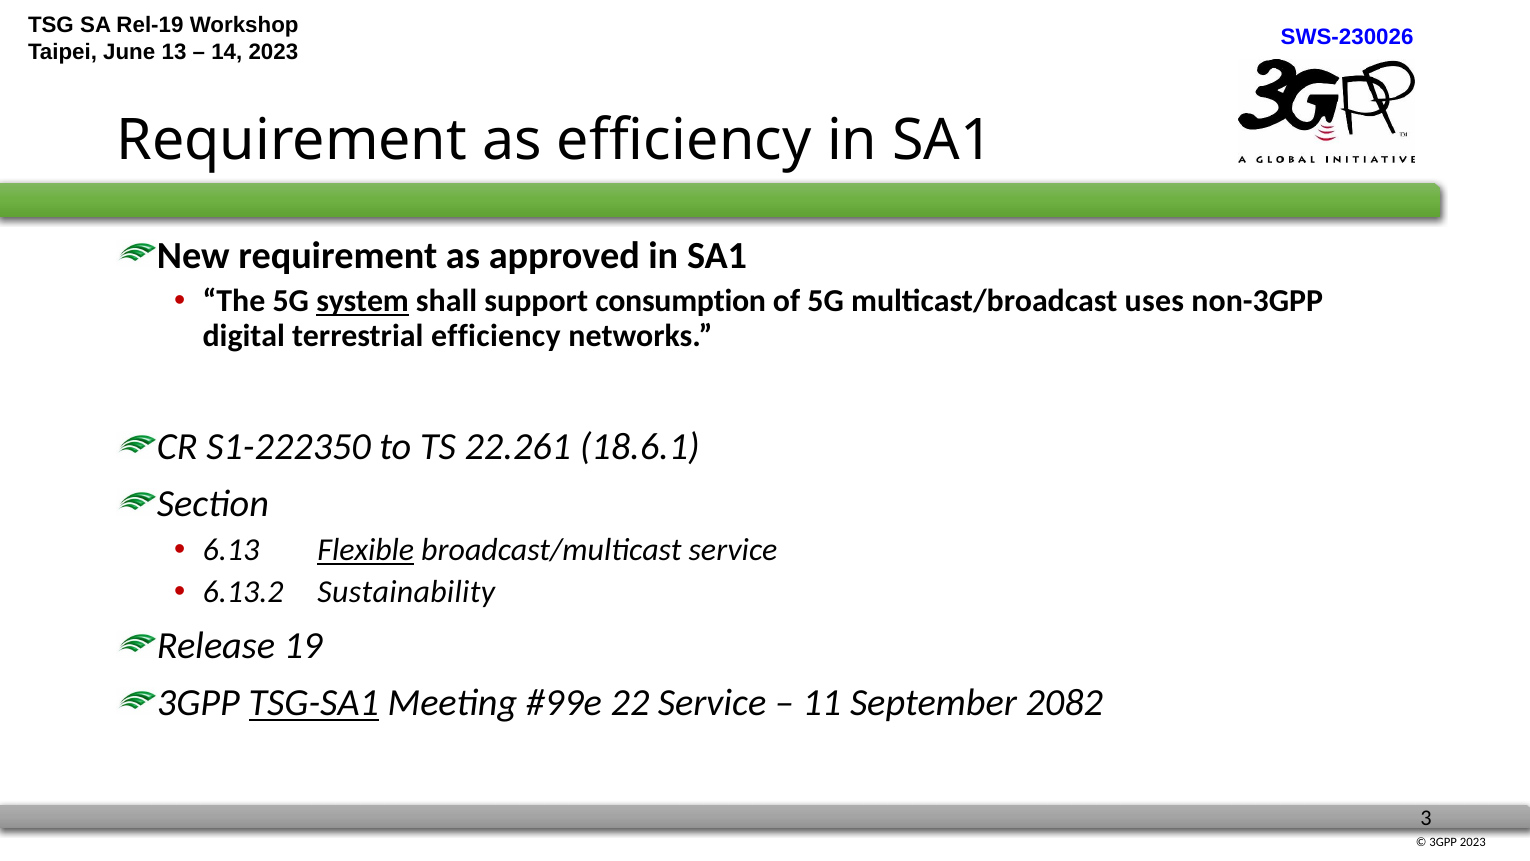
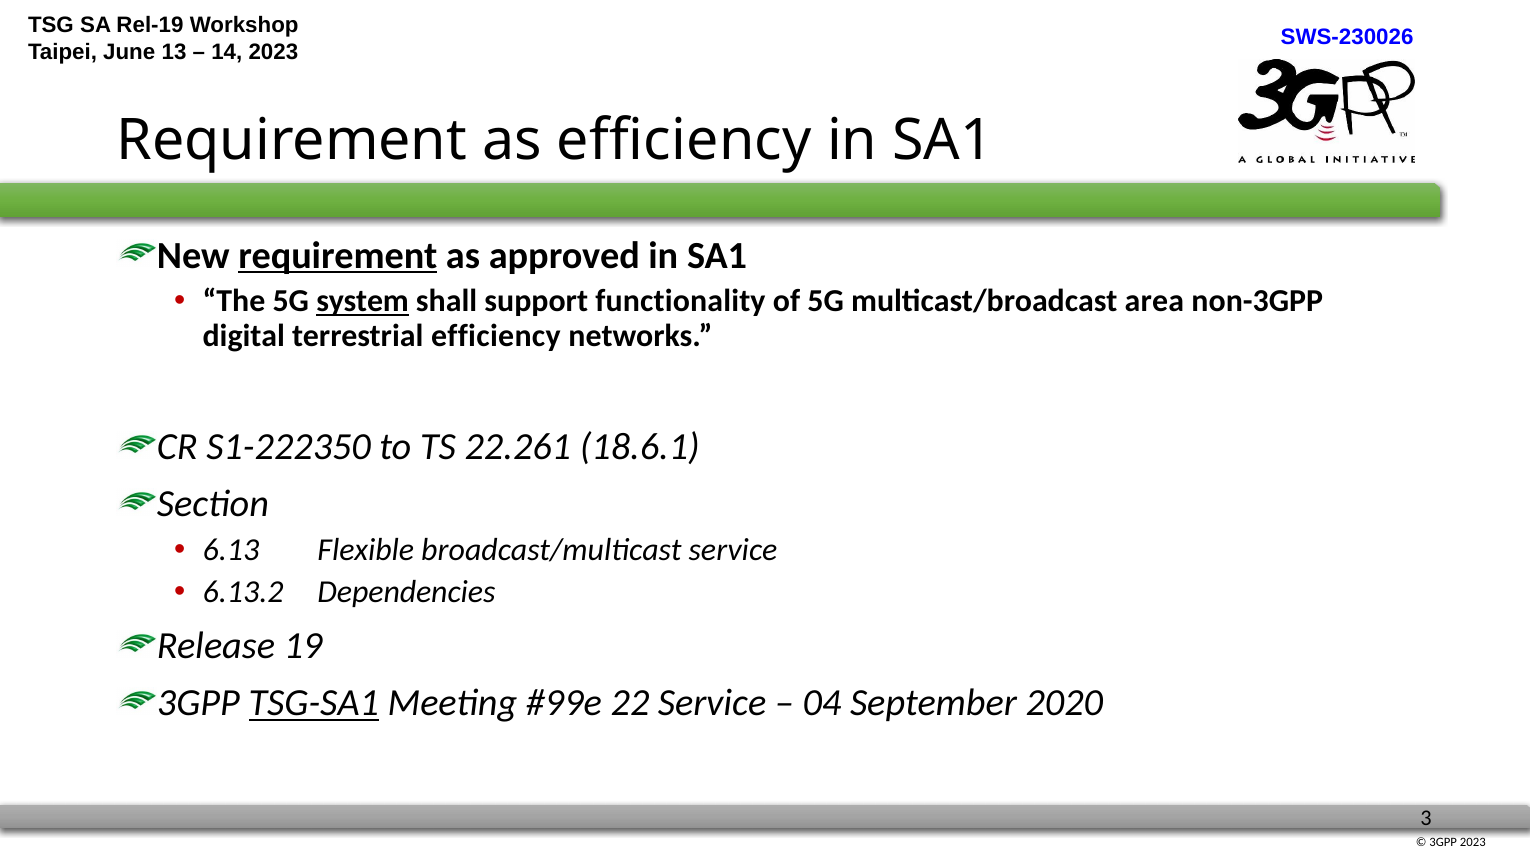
requirement underline: none -> present (338, 255)
consumption: consumption -> functionality (680, 301)
uses: uses -> area (1154, 301)
Flexible underline: present -> none (366, 550)
Sustainability: Sustainability -> Dependencies (406, 592)
11: 11 -> 04 (822, 703)
2082: 2082 -> 2020 (1064, 703)
